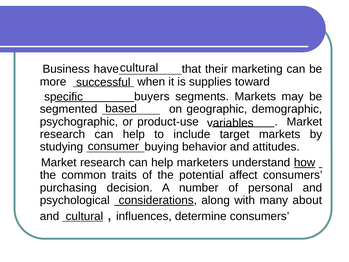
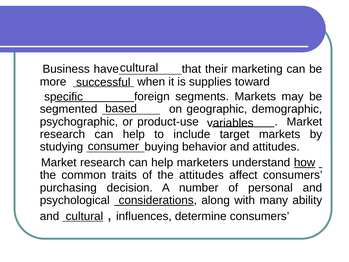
buyers: buyers -> foreign (152, 96)
the potential: potential -> attitudes (201, 175)
about: about -> ability (307, 200)
